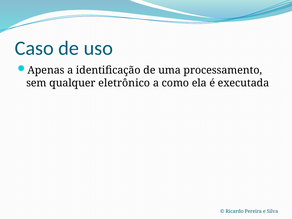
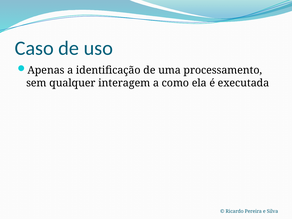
eletrônico: eletrônico -> interagem (124, 83)
